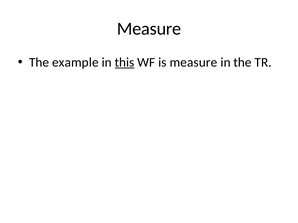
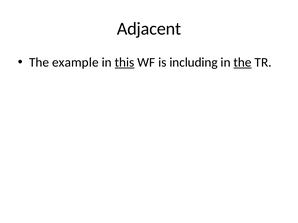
Measure: Measure -> Adjacent (149, 29)
is measure: measure -> including (194, 63)
the underline: none -> present (243, 63)
